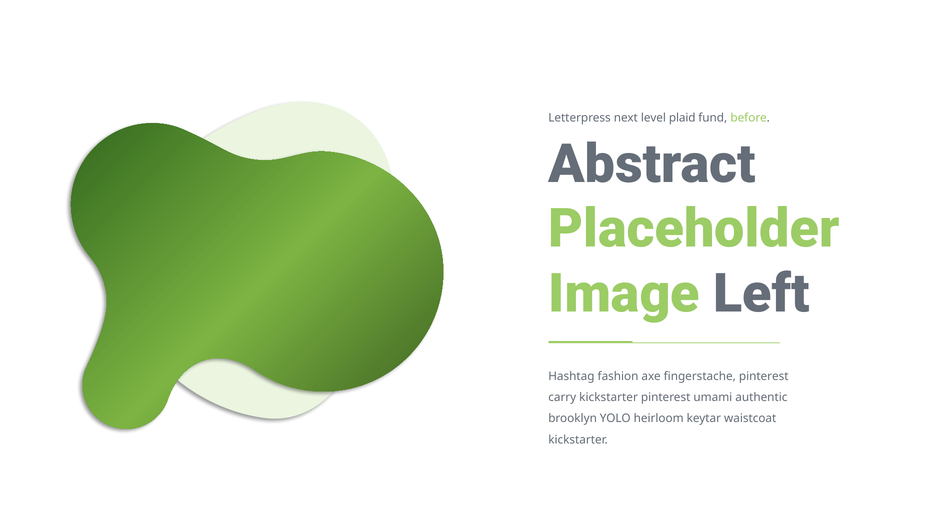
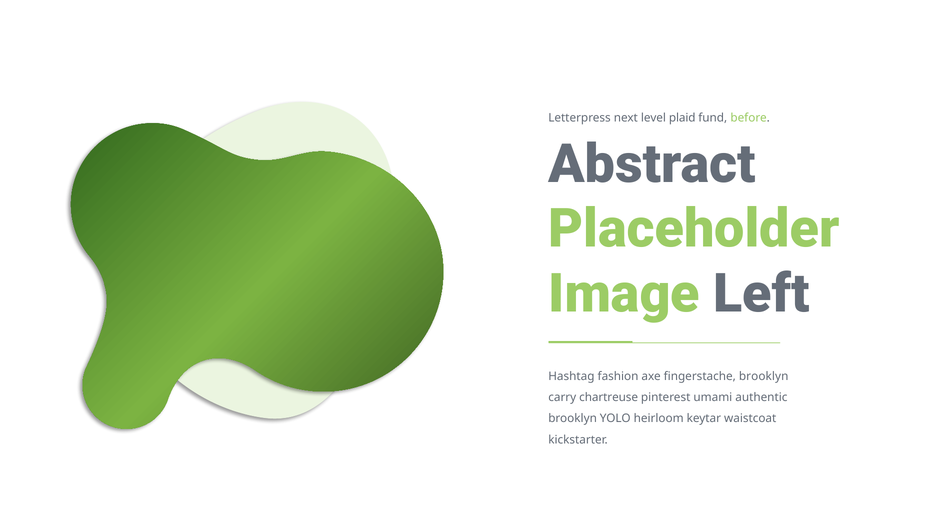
fingerstache pinterest: pinterest -> brooklyn (764, 376)
carry kickstarter: kickstarter -> chartreuse (609, 397)
